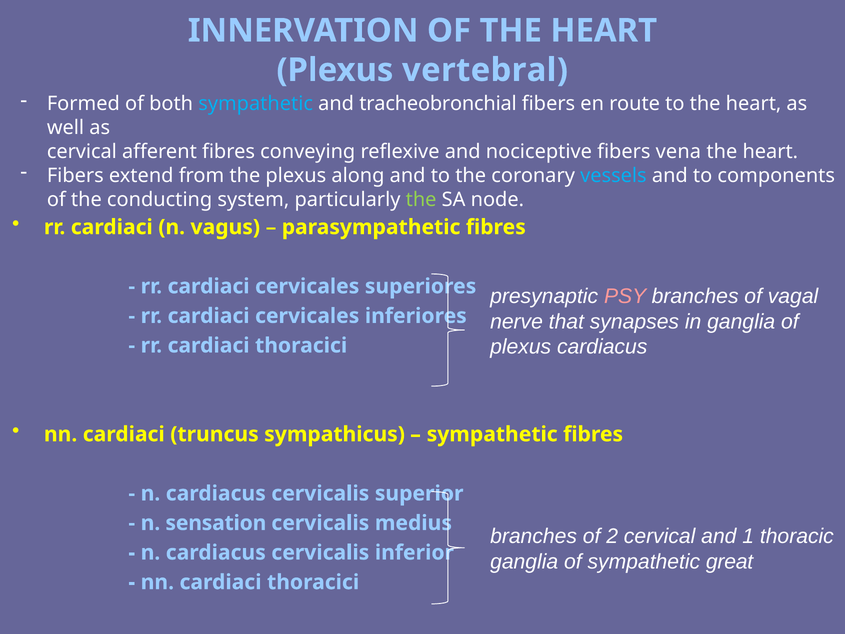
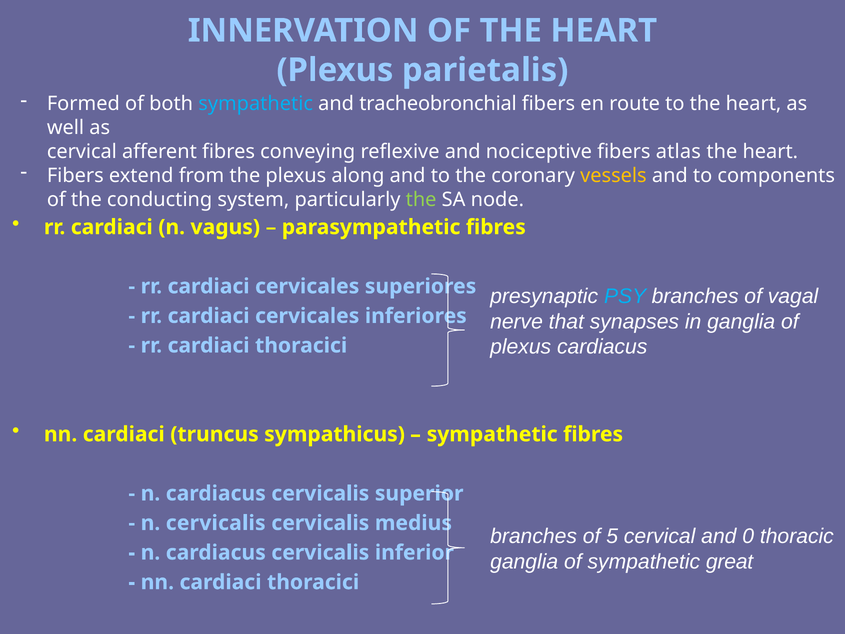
vertebral: vertebral -> parietalis (485, 70)
vena: vena -> atlas (678, 152)
vessels colour: light blue -> yellow (613, 176)
PSY colour: pink -> light blue (625, 296)
n sensation: sensation -> cervicalis (216, 523)
2: 2 -> 5 (612, 536)
1: 1 -> 0 (748, 536)
